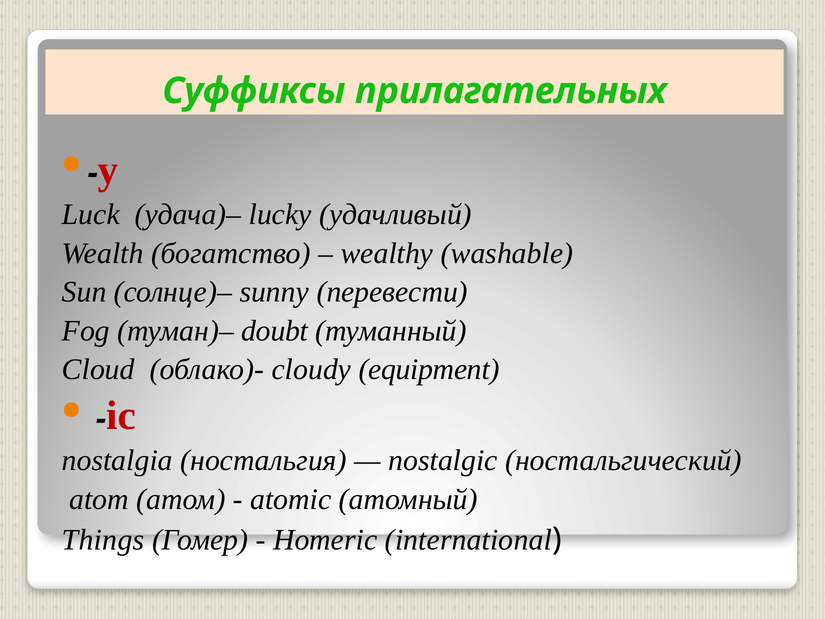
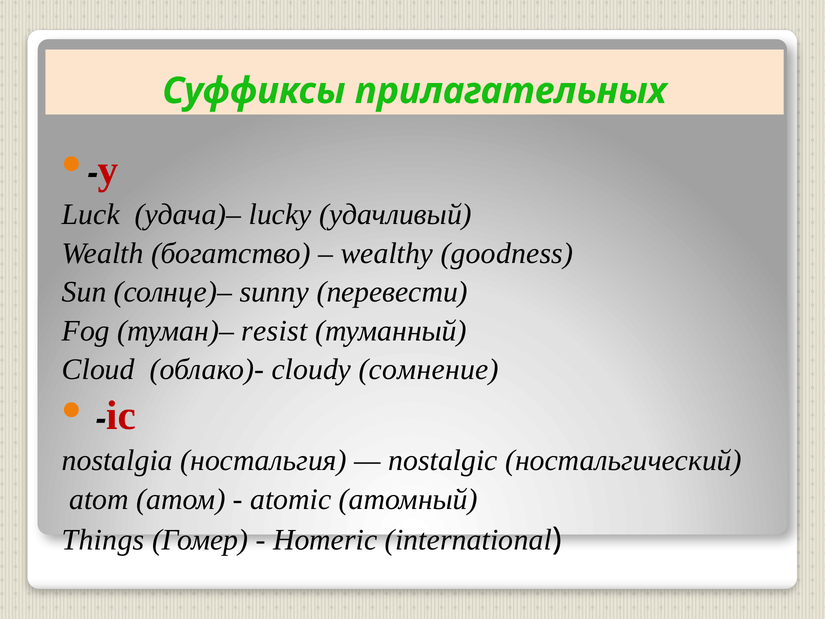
washable: washable -> goodness (507, 253)
doubt: doubt -> resist (274, 331)
equipment: equipment -> сомнение (429, 369)
